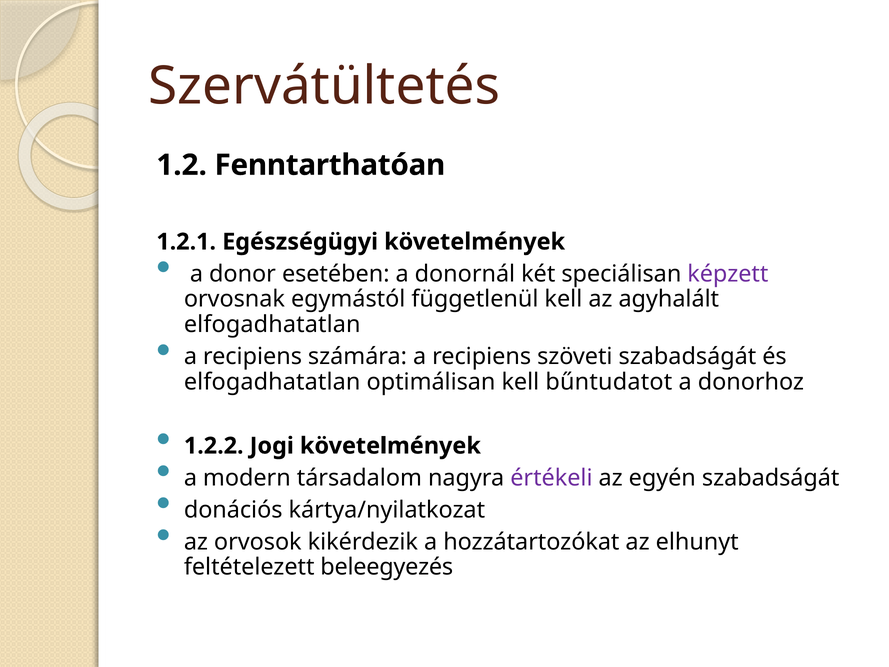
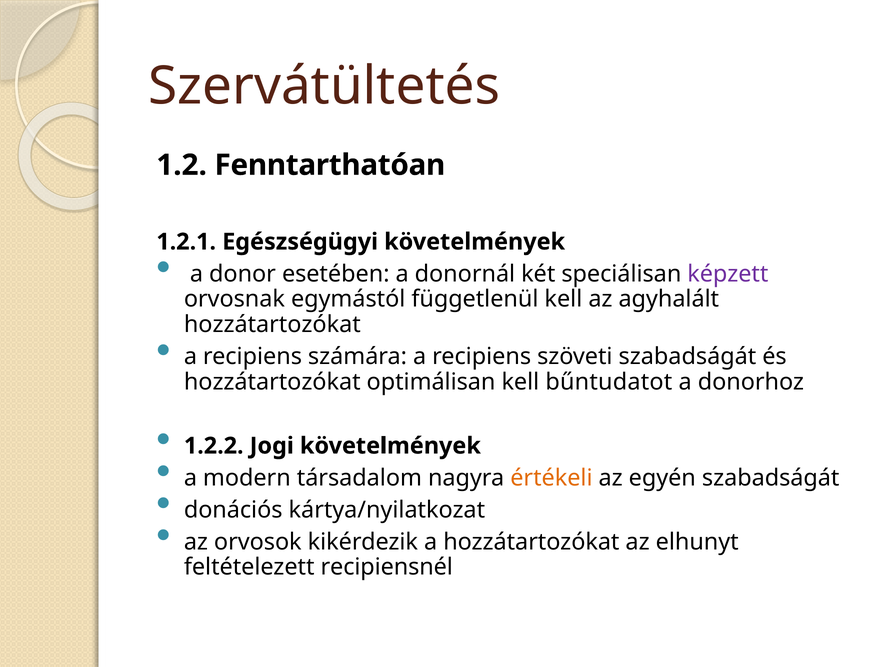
elfogadhatatlan: elfogadhatatlan -> hozzátartozókat (272, 324)
elfogadhatatlan: elfogadhatatlan -> hozzátartozókat (272, 382)
értékeli colour: purple -> orange (551, 478)
beleegyezés: beleegyezés -> recipiensnél (387, 567)
